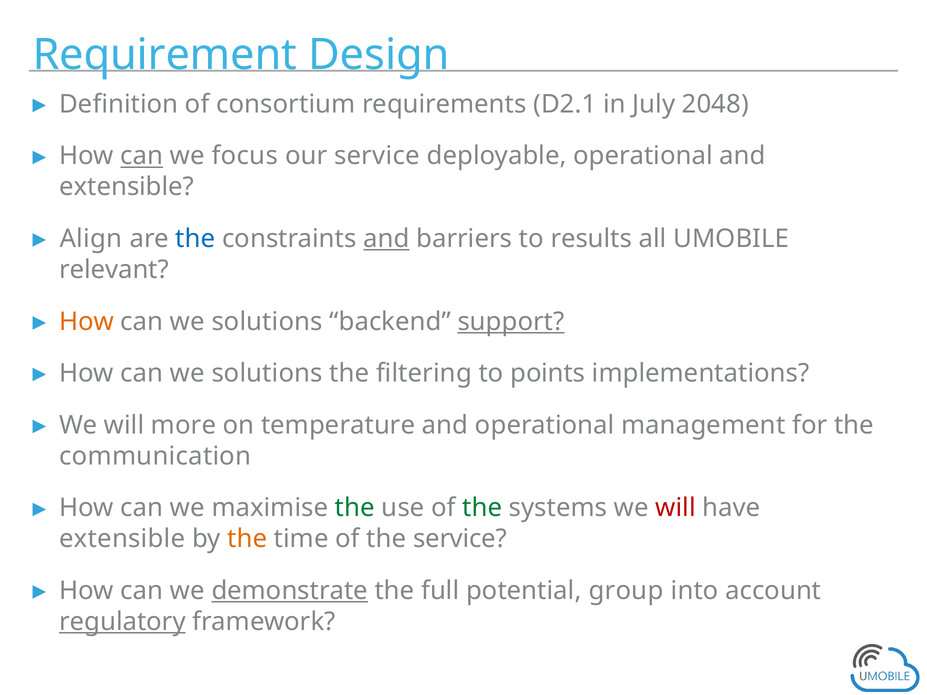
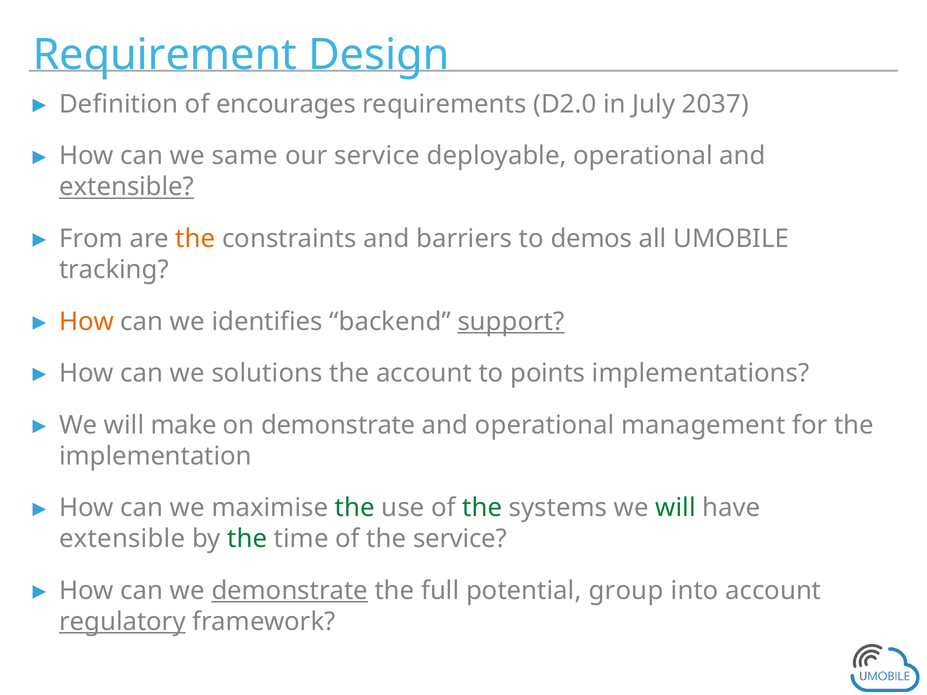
consortium: consortium -> encourages (286, 104)
D2.1: D2.1 -> D2.0 (565, 104)
2048: 2048 -> 2037 (715, 104)
can underline: present -> none (142, 156)
focus: focus -> same (245, 156)
extensible underline: none -> present (127, 187)
Align: Align -> From (91, 239)
the colour: blue -> orange (195, 239)
and underline: present -> none (386, 239)
results: results -> demos (591, 239)
relevant: relevant -> tracking (114, 270)
solutions: solutions -> identifies (267, 322)
the filtering: filtering -> account (424, 373)
more: more -> make (184, 425)
on temperature: temperature -> demonstrate (338, 425)
communication: communication -> implementation (155, 456)
will colour: red -> green (676, 508)
the colour: orange -> green (247, 539)
